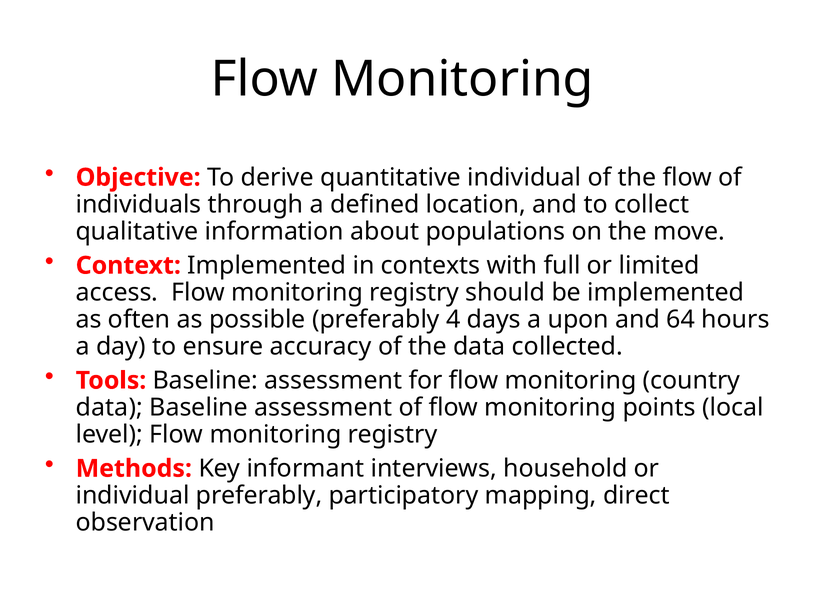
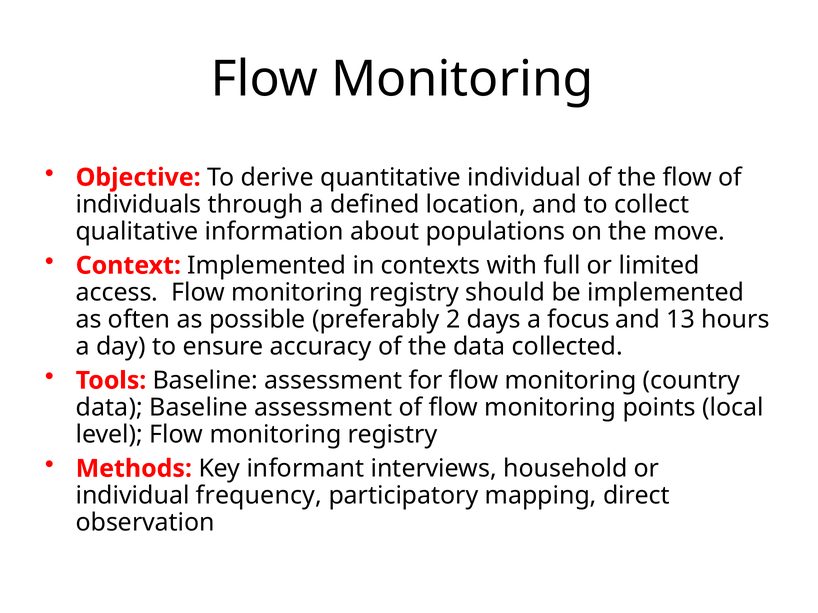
4: 4 -> 2 (453, 320)
upon: upon -> focus (578, 320)
64: 64 -> 13 (681, 320)
individual preferably: preferably -> frequency (259, 496)
